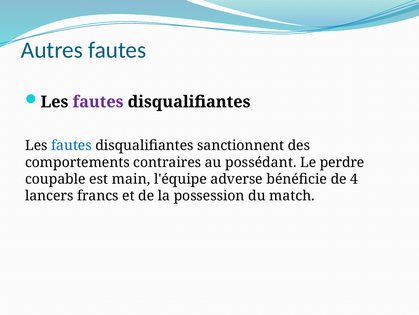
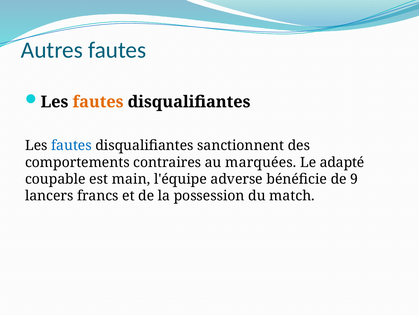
fautes colour: purple -> orange (98, 102)
possédant: possédant -> marquées (261, 162)
perdre: perdre -> adapté (342, 162)
4: 4 -> 9 (354, 179)
